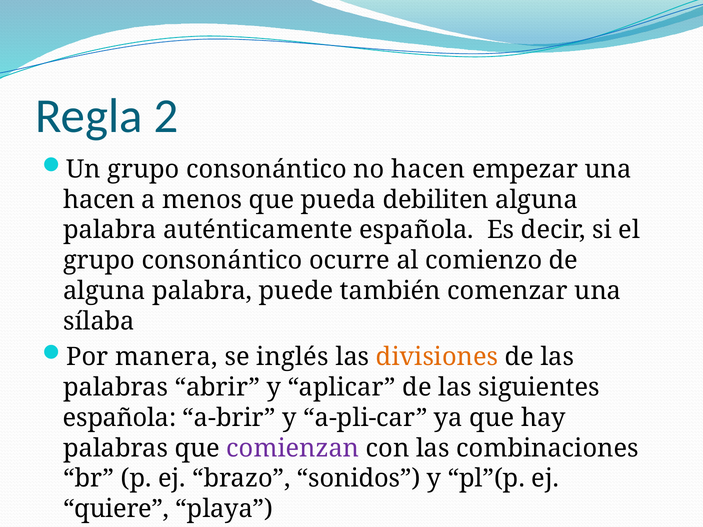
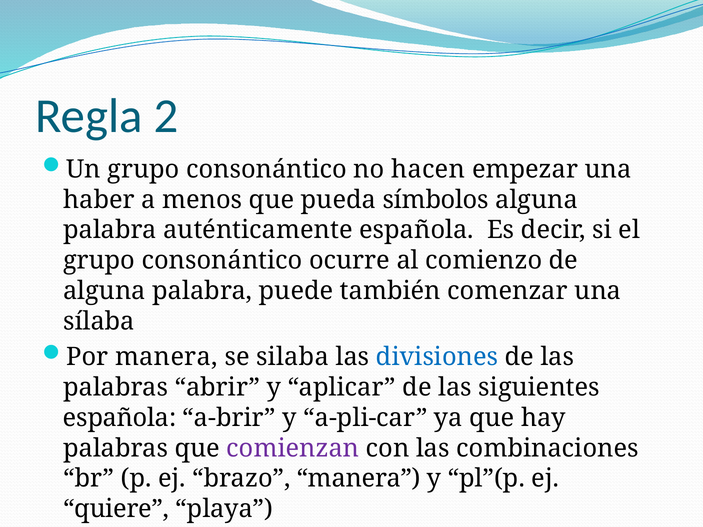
hacen: hacen -> haber (99, 200)
debiliten: debiliten -> símbolos (436, 200)
inglés: inglés -> silaba (293, 357)
divisiones colour: orange -> blue (437, 357)
brazo sonidos: sonidos -> manera (359, 479)
